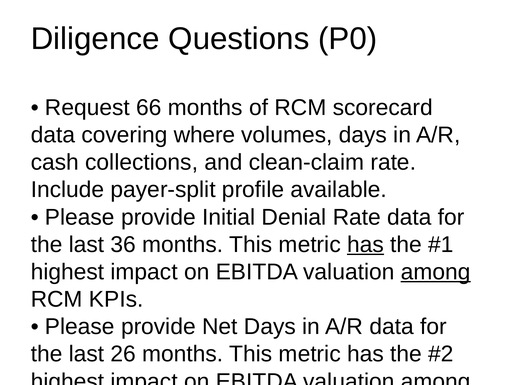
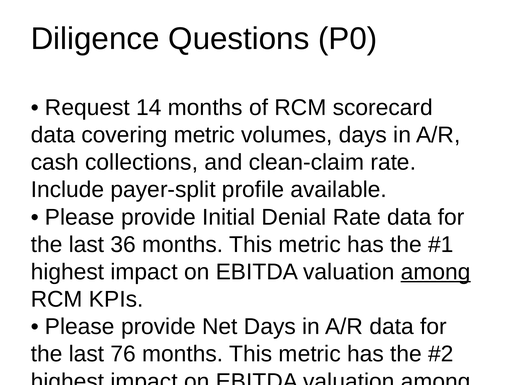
66: 66 -> 14 (149, 108)
covering where: where -> metric (204, 135)
has underline: present -> none (365, 244)
26: 26 -> 76 (123, 354)
